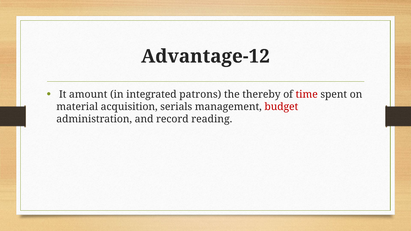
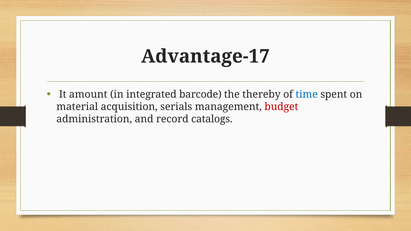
Advantage-12: Advantage-12 -> Advantage-17 (205, 56)
patrons: patrons -> barcode (200, 95)
time colour: red -> blue (307, 95)
reading: reading -> catalogs (212, 119)
